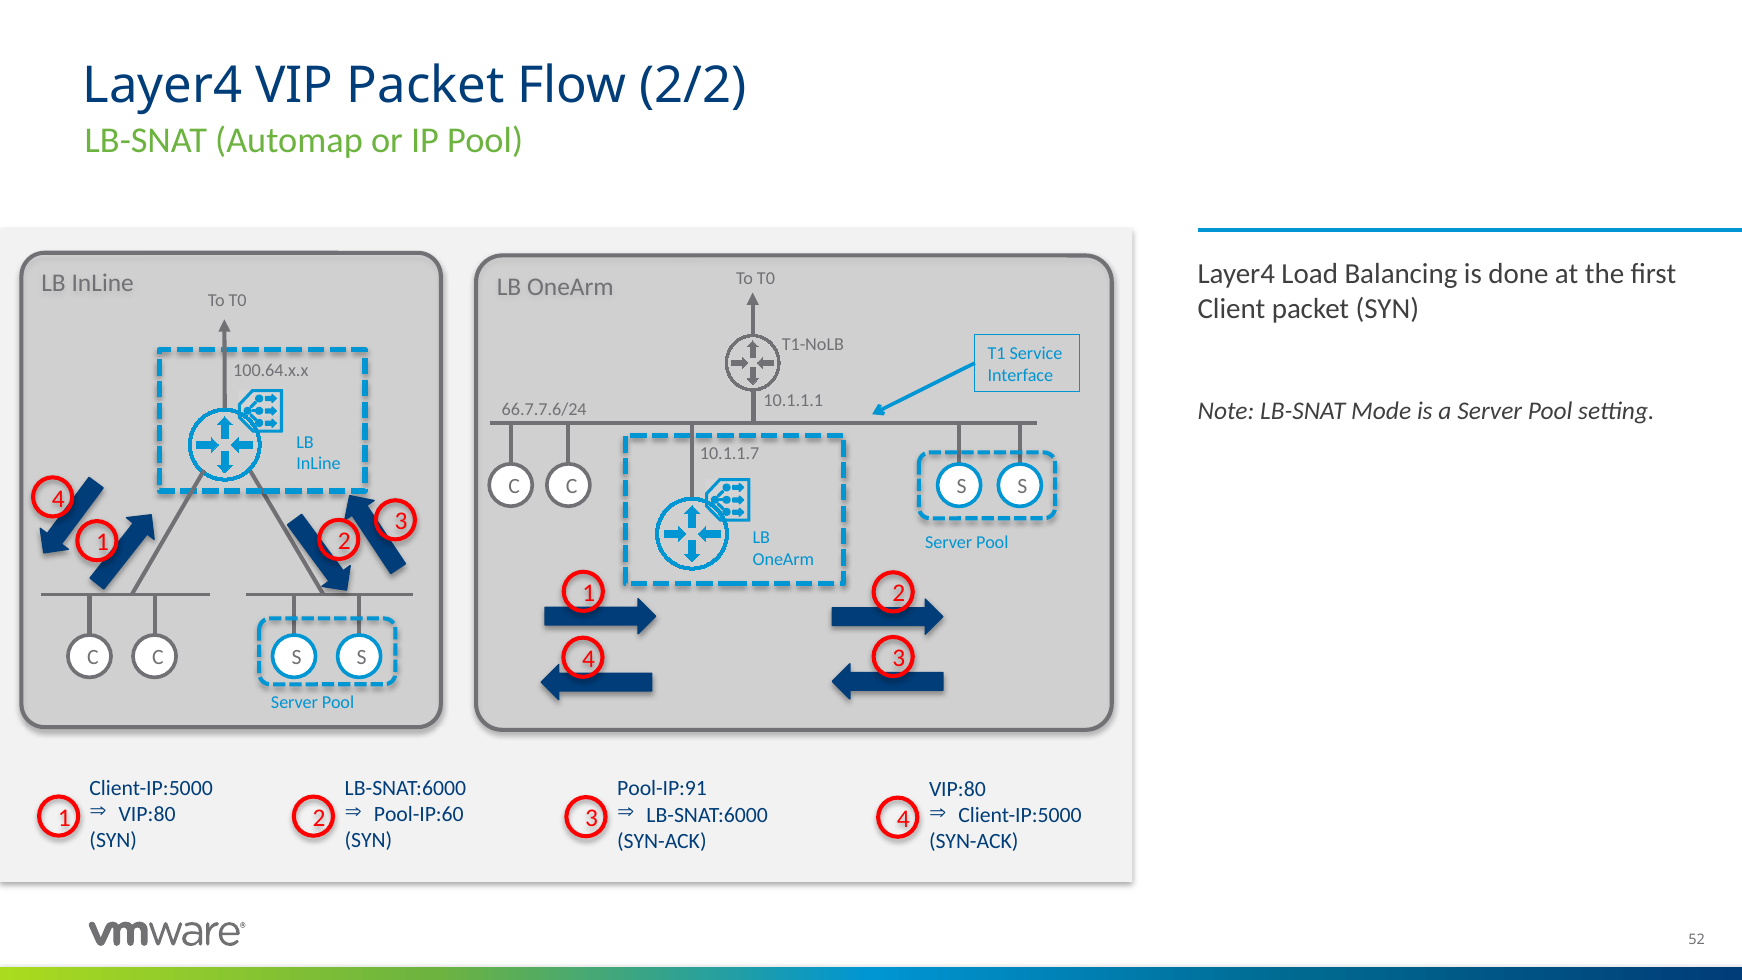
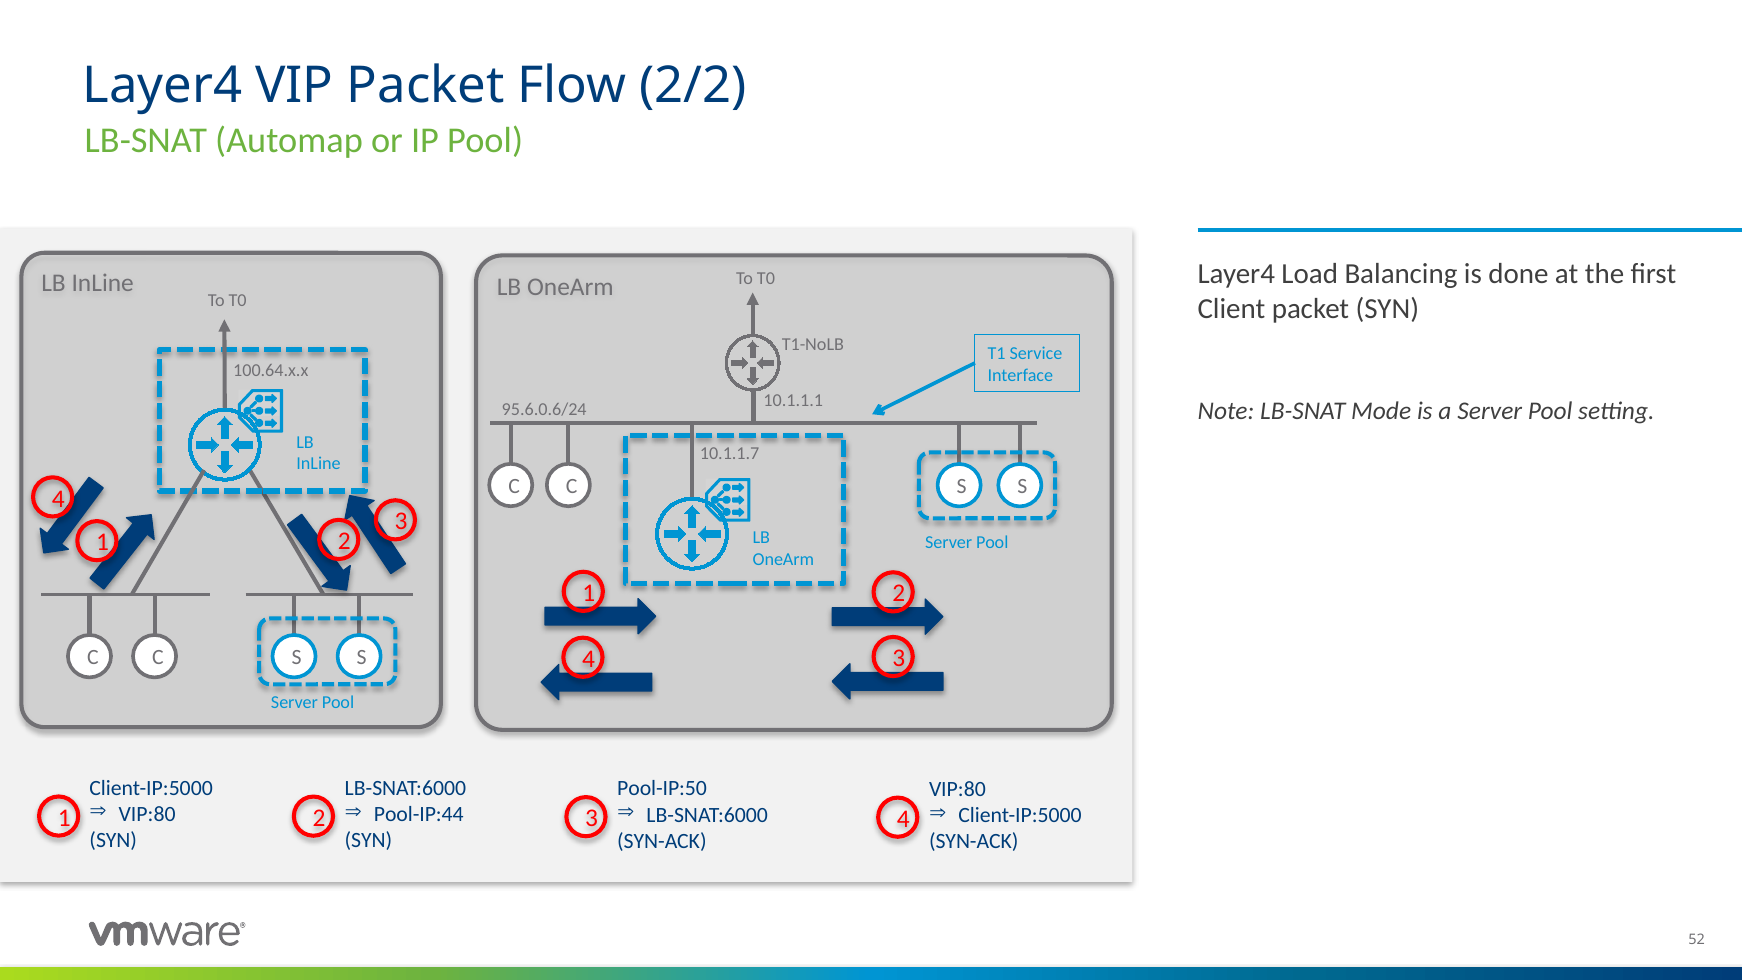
66.7.7.6/24: 66.7.7.6/24 -> 95.6.0.6/24 (544, 410)
Pool-IP:91: Pool-IP:91 -> Pool-IP:50 (662, 789)
Pool-IP:60: Pool-IP:60 -> Pool-IP:44 (419, 814)
